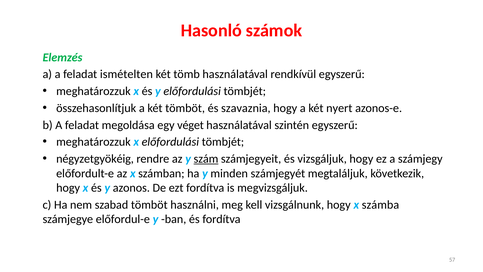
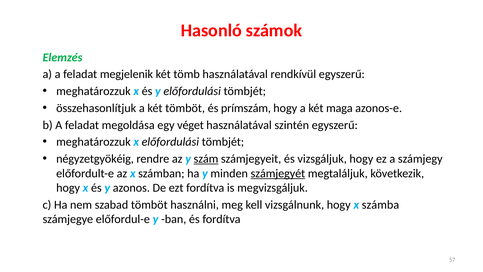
ismételten: ismételten -> megjelenik (126, 74)
szavaznia: szavaznia -> prímszám (246, 108)
nyert: nyert -> maga (339, 108)
számjegyét underline: none -> present (278, 173)
